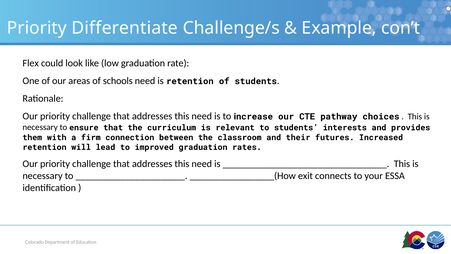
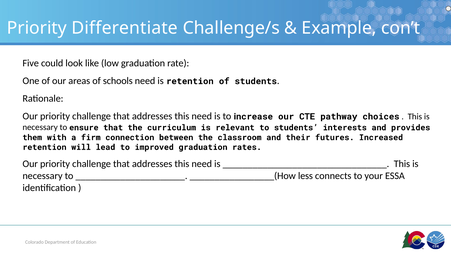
Flex: Flex -> Five (31, 63)
exit: exit -> less (305, 176)
